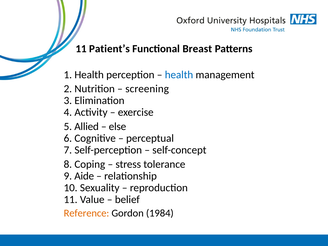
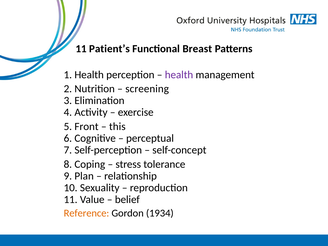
health colour: blue -> purple (179, 75)
Allied: Allied -> Front (87, 126)
else: else -> this (117, 126)
Aide: Aide -> Plan (84, 176)
1984: 1984 -> 1934 (160, 213)
